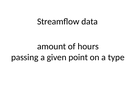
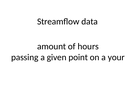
type: type -> your (116, 57)
